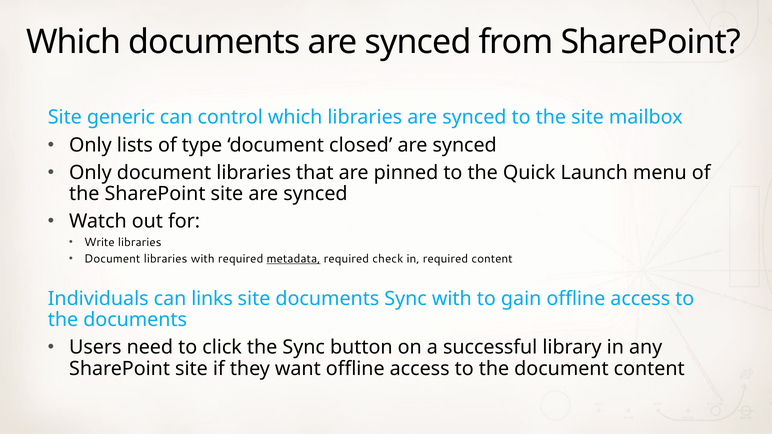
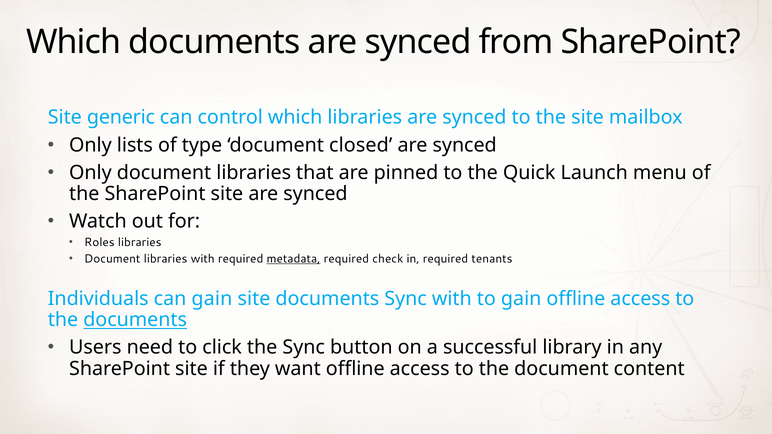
Write: Write -> Roles (99, 242)
required content: content -> tenants (492, 259)
can links: links -> gain (212, 299)
documents underline: none -> present (135, 320)
